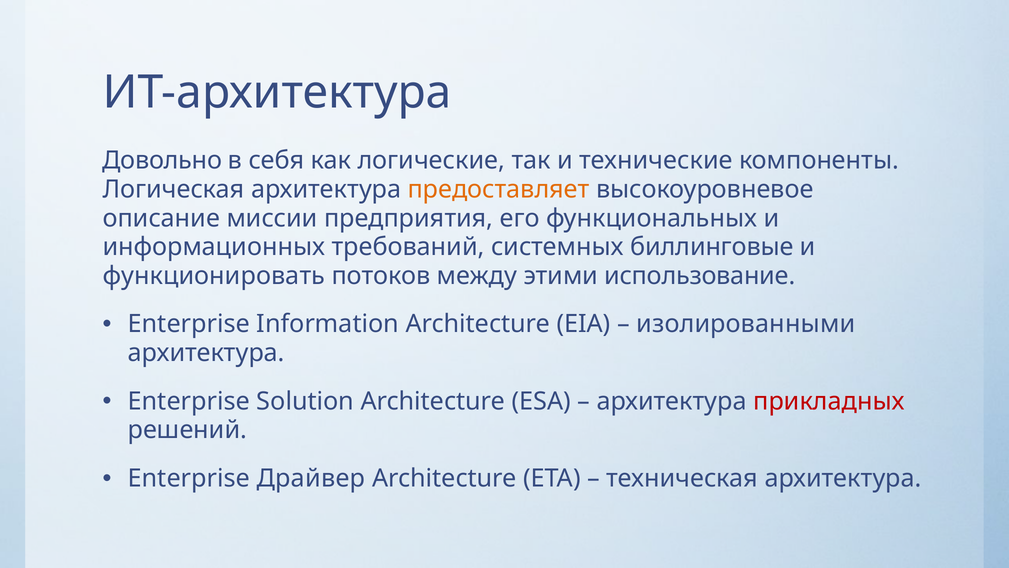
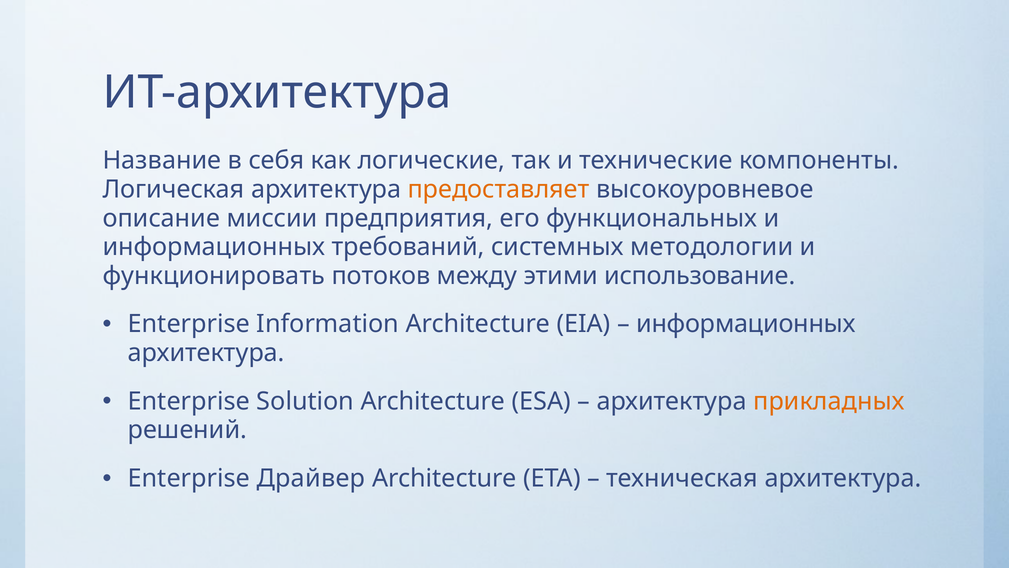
Довольно: Довольно -> Название (162, 161)
биллинговые: биллинговые -> методологии (712, 247)
изолированными: изолированными -> информационных (746, 324)
прикладных colour: red -> orange (829, 401)
